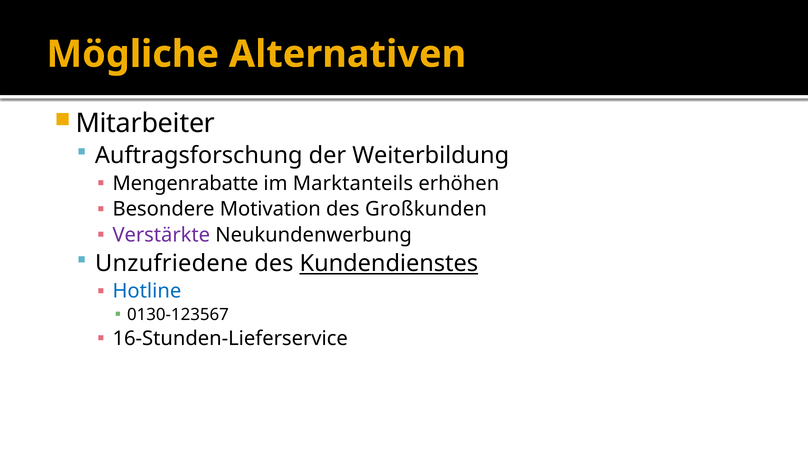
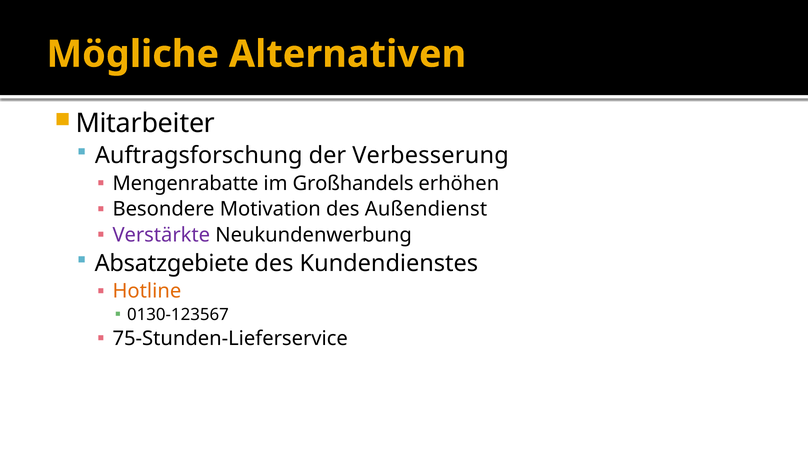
Weiterbildung: Weiterbildung -> Verbesserung (431, 155)
Marktanteils: Marktanteils -> Großhandels (353, 183)
Großkunden: Großkunden -> Außendienst (426, 209)
Unzufriedene: Unzufriedene -> Absatzgebiete (172, 263)
Kundendienstes underline: present -> none (389, 263)
Hotline colour: blue -> orange (147, 291)
16-Stunden-Lieferservice: 16-Stunden-Lieferservice -> 75-Stunden-Lieferservice (230, 338)
